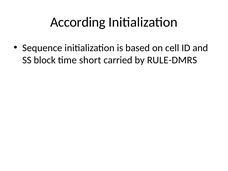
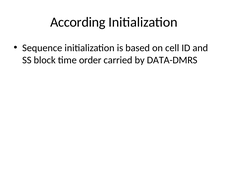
short: short -> order (90, 60)
RULE-DMRS: RULE-DMRS -> DATA-DMRS (172, 60)
